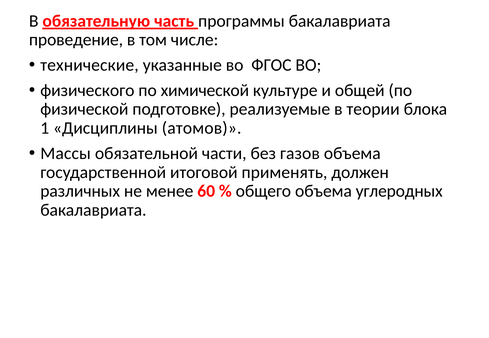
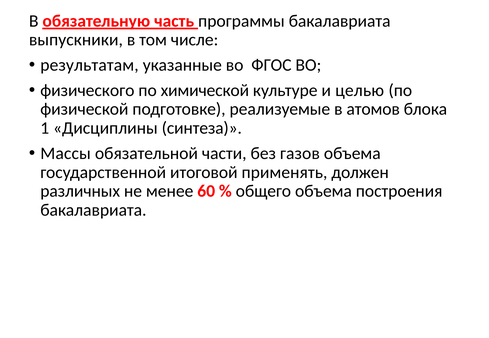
проведение: проведение -> выпускники (76, 40)
технические: технические -> результатам (89, 65)
общей: общей -> целью (360, 90)
теории: теории -> атомов (373, 109)
атомов: атомов -> синтеза (202, 128)
углеродных: углеродных -> построения (399, 191)
